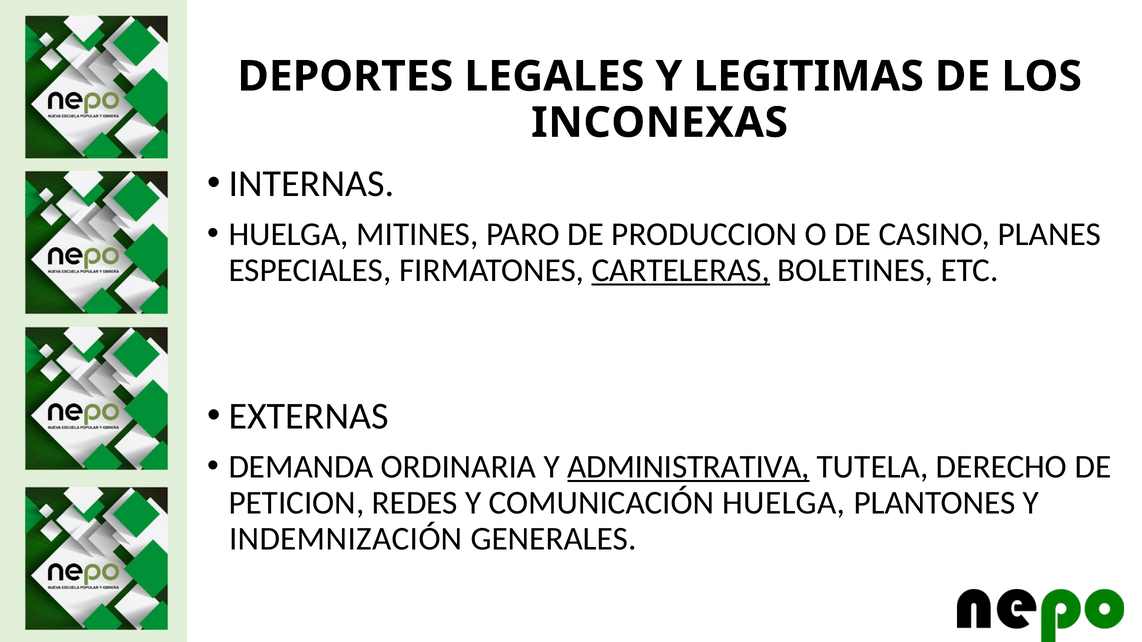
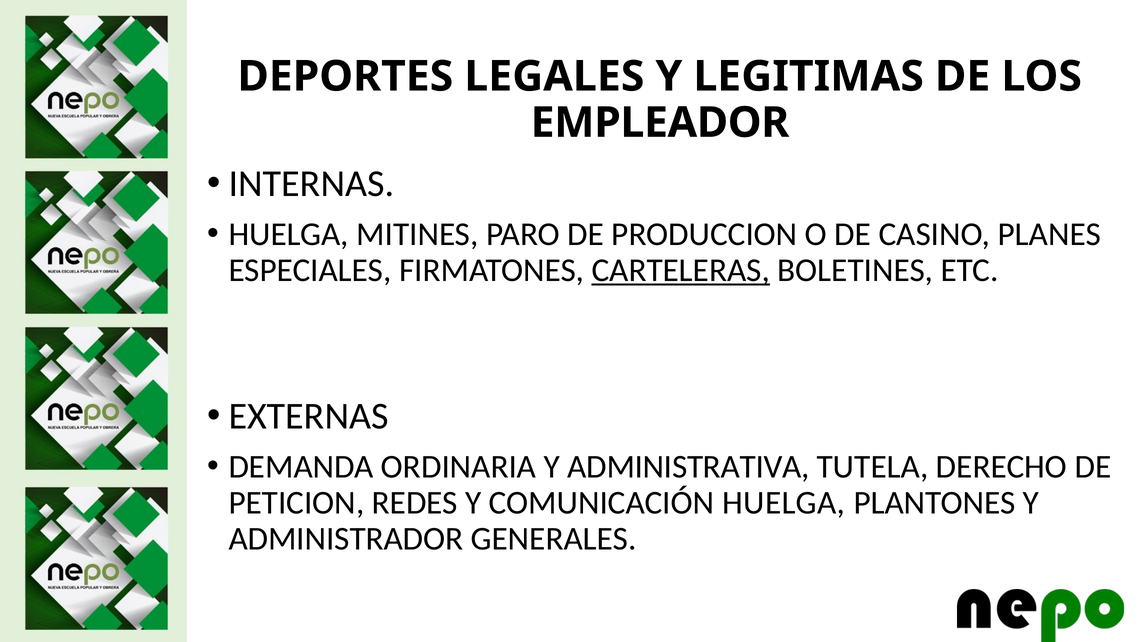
INCONEXAS: INCONEXAS -> EMPLEADOR (660, 123)
ADMINISTRATIVA underline: present -> none (688, 467)
INDEMNIZACIÓN: INDEMNIZACIÓN -> ADMINISTRADOR (346, 539)
